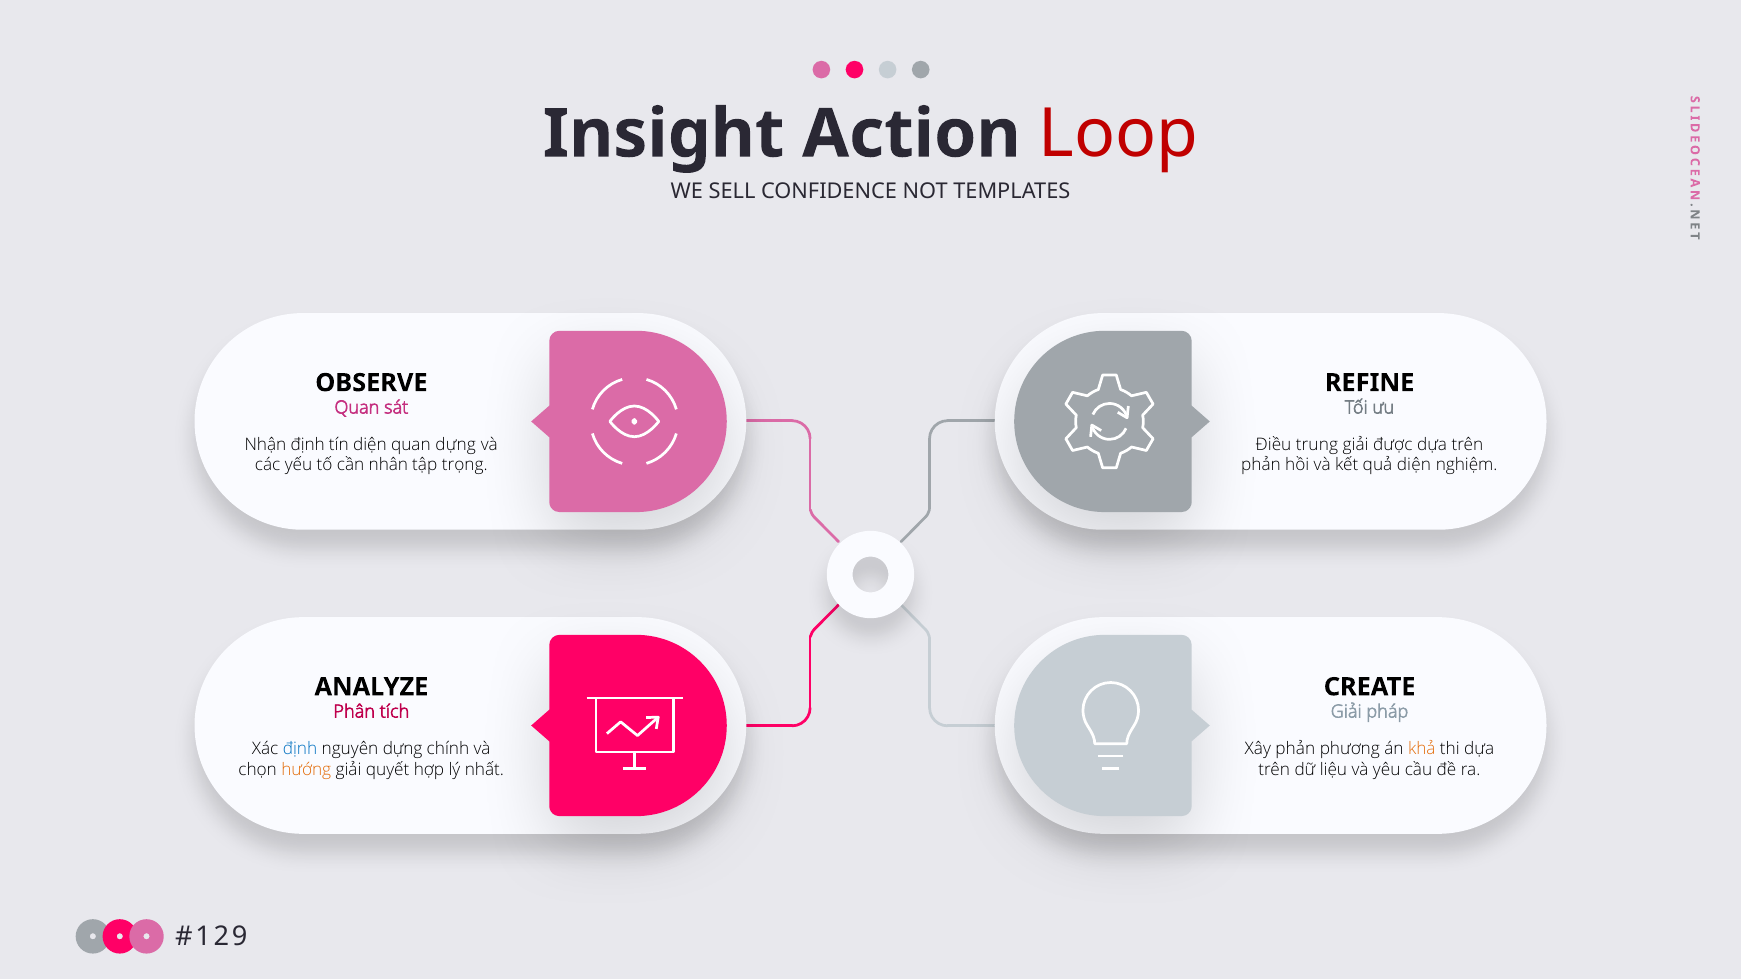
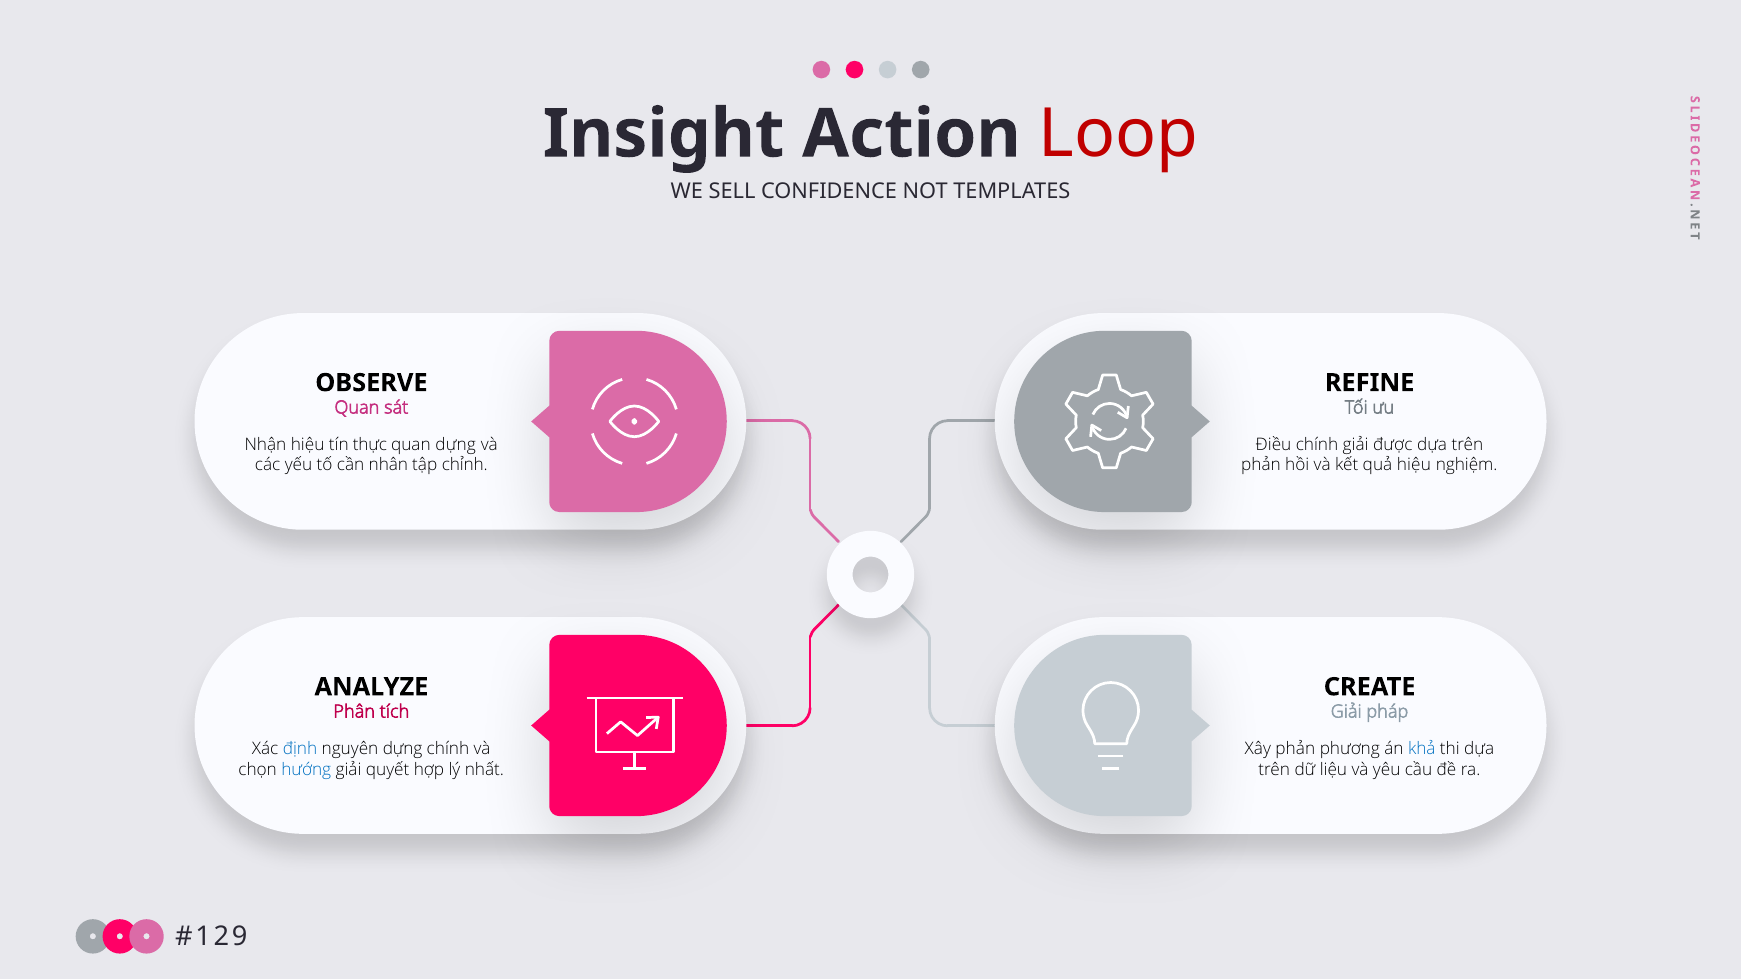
Nhận định: định -> hiệu (308, 445)
tín diện: diện -> thực (370, 445)
Điều trung: trung -> chính (1317, 445)
trọng: trọng -> chỉnh (465, 465)
quả diện: diện -> hiệu (1414, 465)
khả colour: orange -> blue (1422, 749)
hướng colour: orange -> blue (306, 770)
